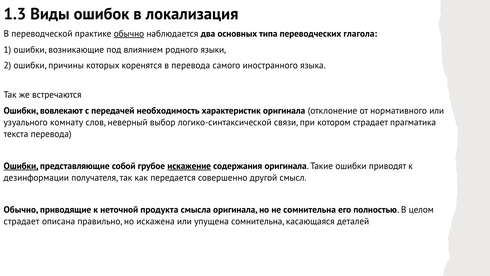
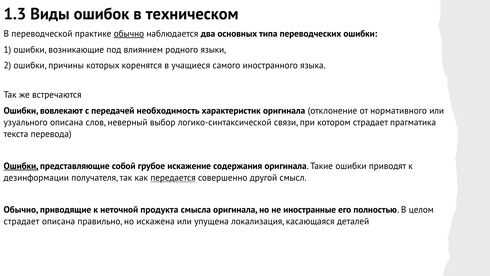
локализация: локализация -> техническом (192, 14)
переводческих глагола: глагола -> ошибки (360, 34)
в перевода: перевода -> учащиеся (191, 66)
узуального комнату: комнату -> описана (67, 122)
искажение underline: present -> none (189, 166)
передается underline: none -> present (173, 178)
не сомнительна: сомнительна -> иностранные (310, 209)
упущена сомнительна: сомнительна -> локализация (258, 221)
